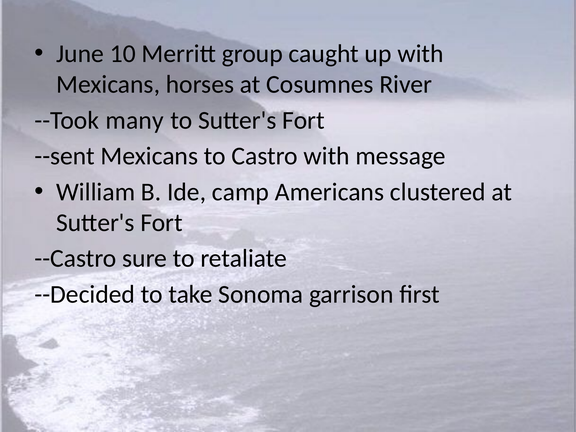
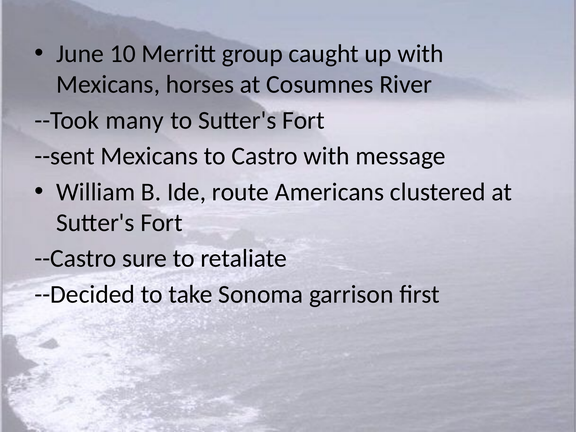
camp: camp -> route (240, 192)
